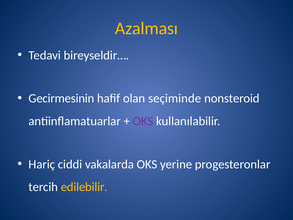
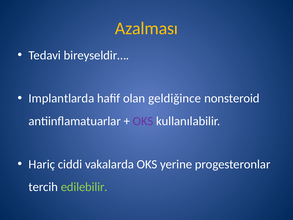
Gecirmesinin: Gecirmesinin -> Implantlarda (61, 98)
seçiminde: seçiminde -> geldiǧince (175, 98)
edilebilir colour: yellow -> light green (84, 187)
